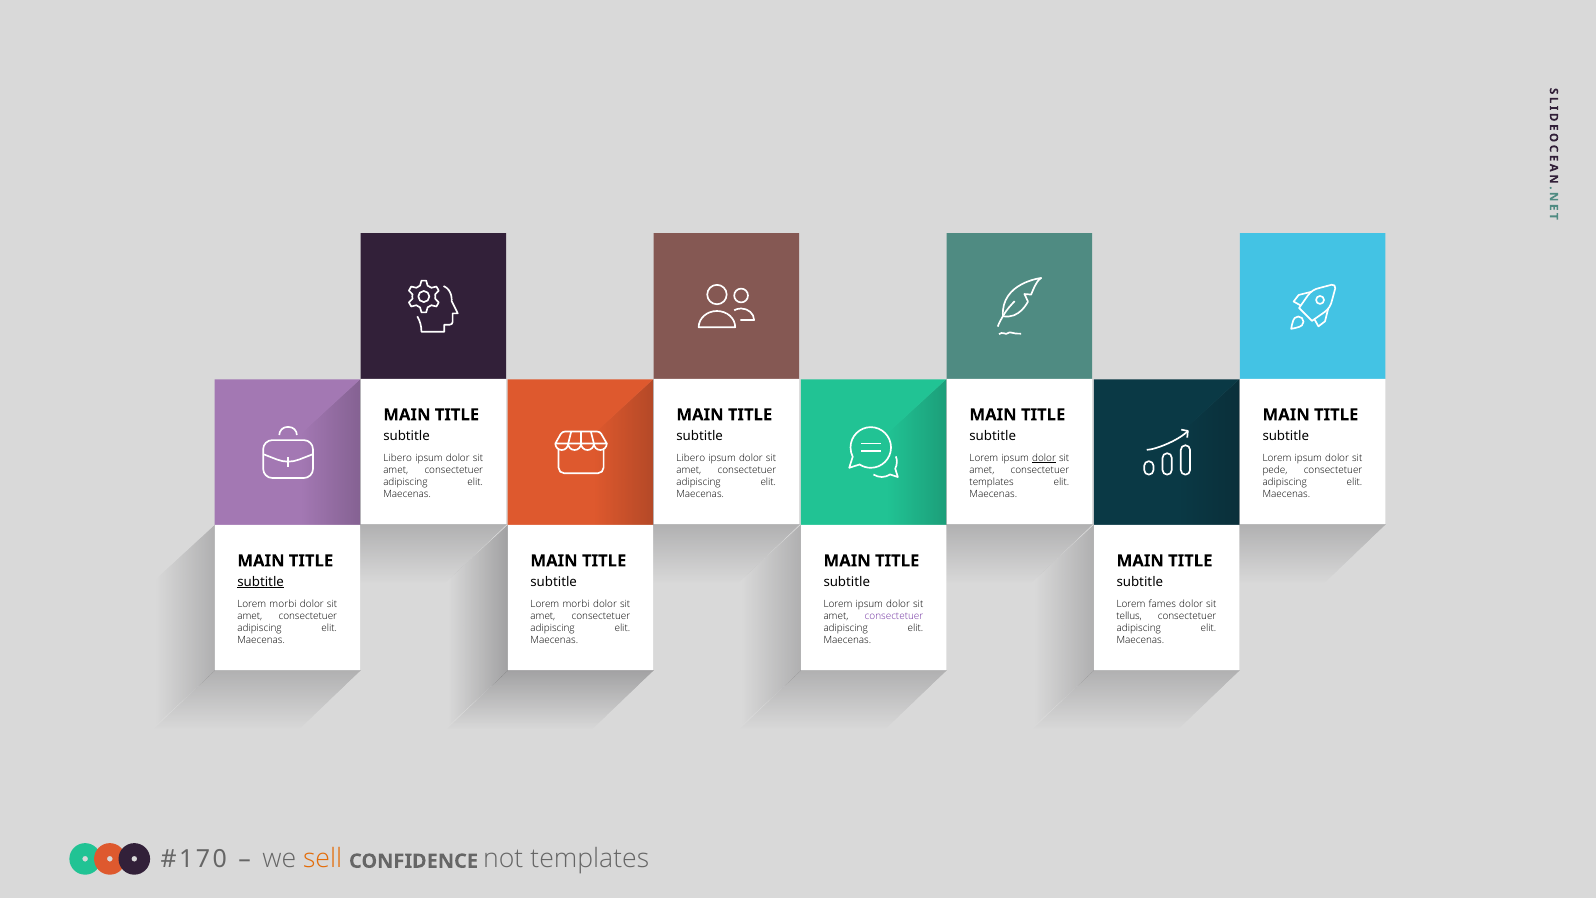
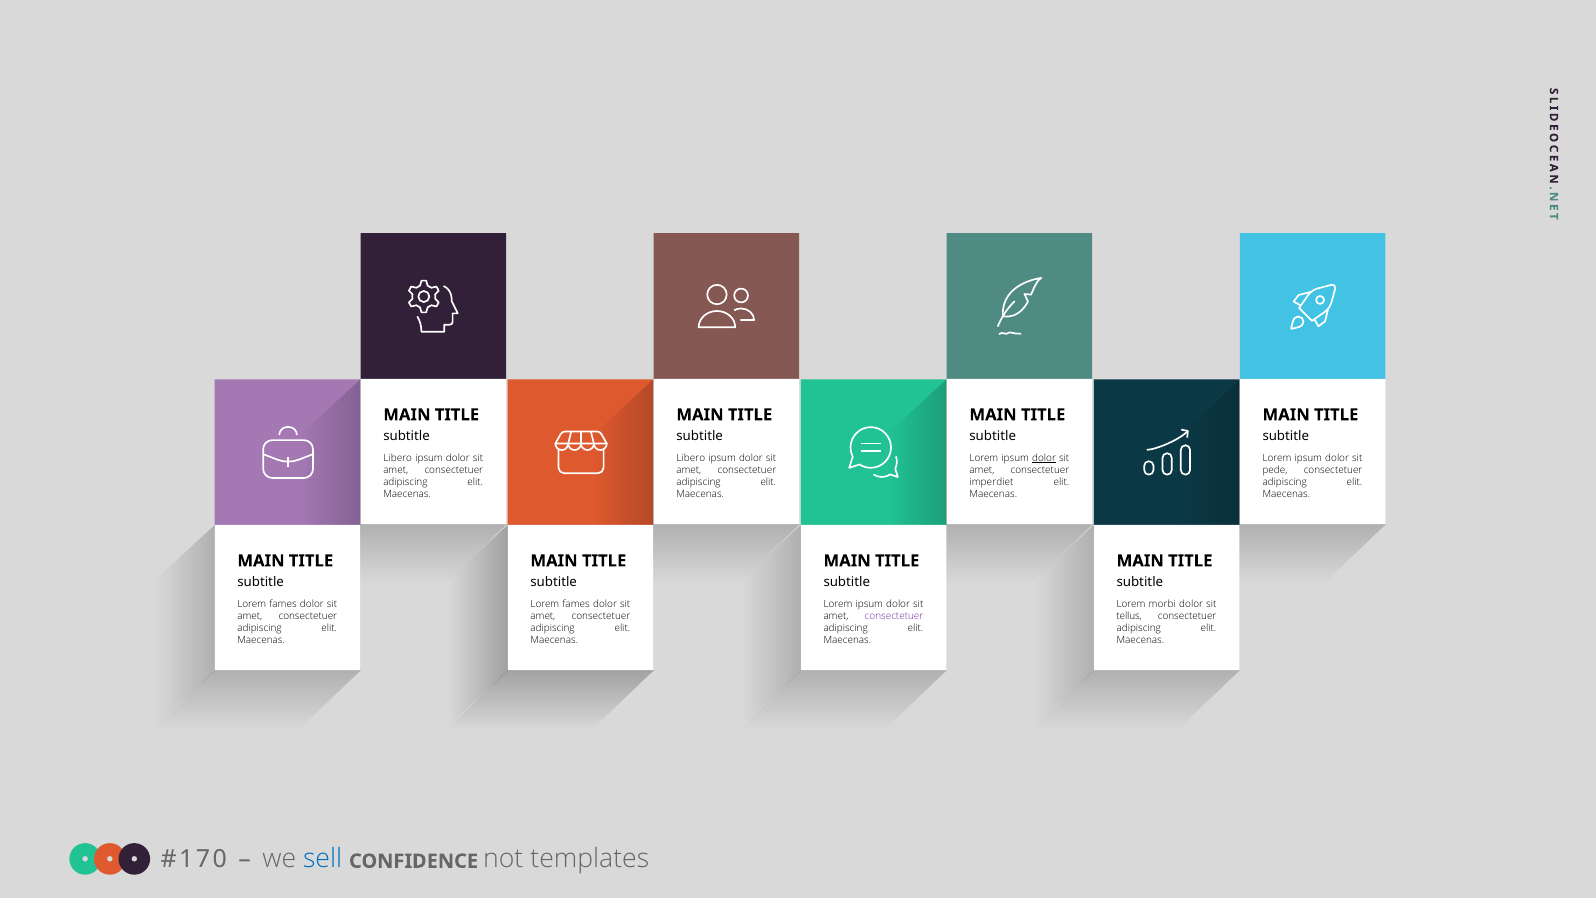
templates: templates -> imperdiet (992, 482)
subtitle underline: present -> none (261, 582)
morbi: morbi -> fames (283, 604)
morbi: morbi -> fames (576, 604)
fames: fames -> morbi (1162, 604)
sell colour: orange -> blue (323, 859)
